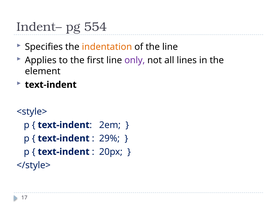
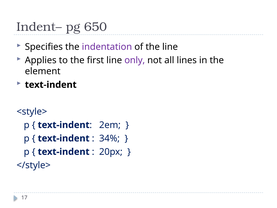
554: 554 -> 650 (96, 27)
indentation colour: orange -> purple (107, 47)
29%: 29% -> 34% (109, 138)
